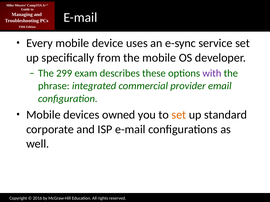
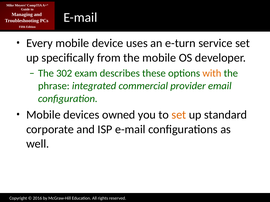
e-sync: e-sync -> e-turn (180, 43)
299: 299 -> 302 (64, 73)
with colour: purple -> orange (212, 73)
